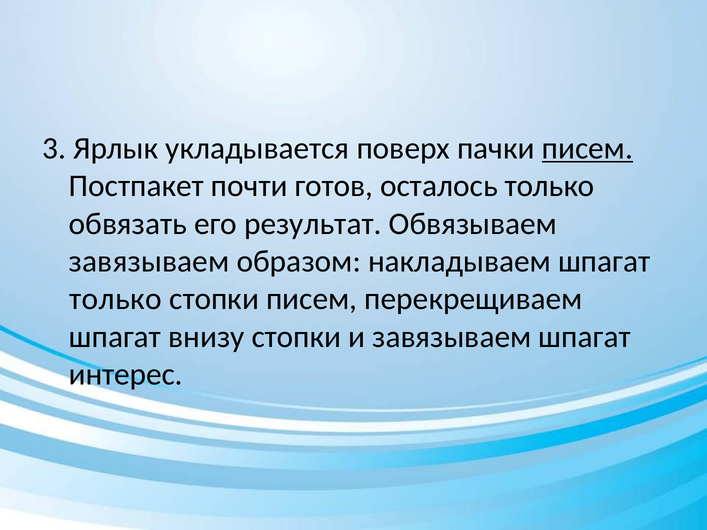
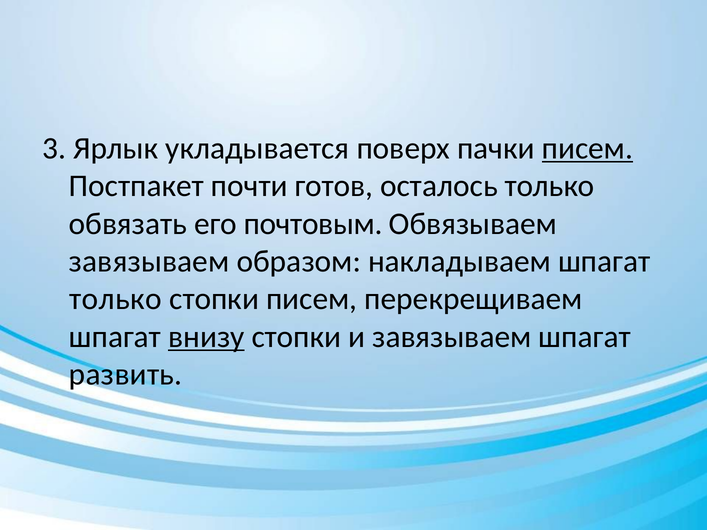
результат: результат -> почтовым (313, 224)
внизу underline: none -> present (206, 337)
интерес: интерес -> развить (126, 375)
